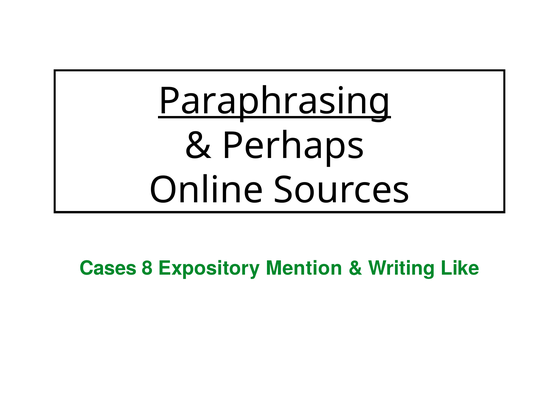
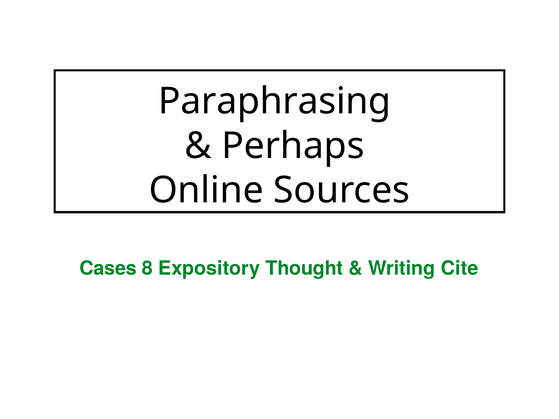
Paraphrasing underline: present -> none (275, 101)
Mention: Mention -> Thought (304, 268)
Like: Like -> Cite (460, 268)
